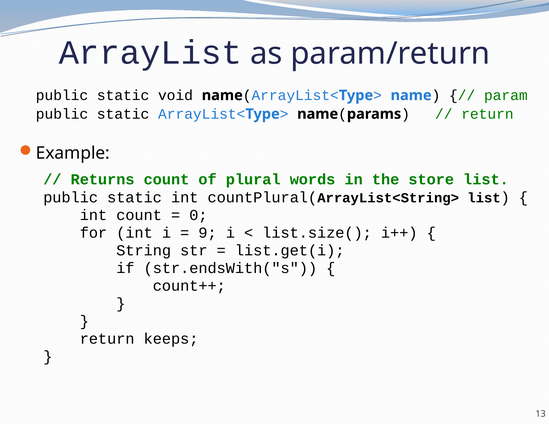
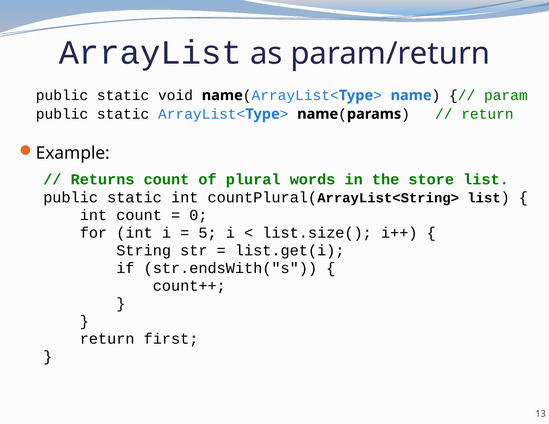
9: 9 -> 5 (208, 233)
keeps: keeps -> first (171, 339)
